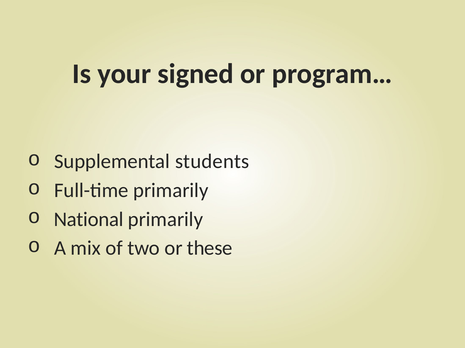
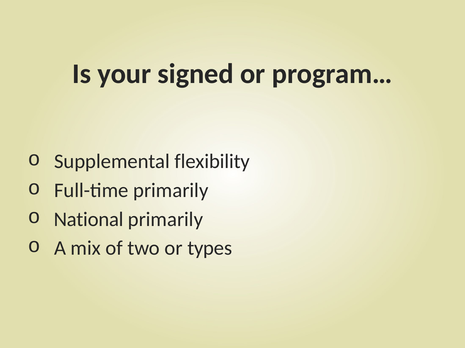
students: students -> flexibility (212, 162)
these: these -> types (210, 249)
